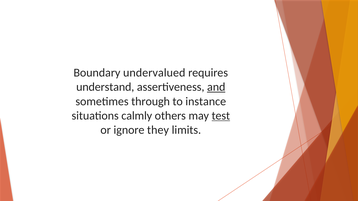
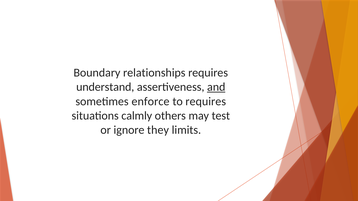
undervalued: undervalued -> relationships (154, 73)
through: through -> enforce (151, 102)
to instance: instance -> requires (206, 102)
test underline: present -> none (221, 116)
